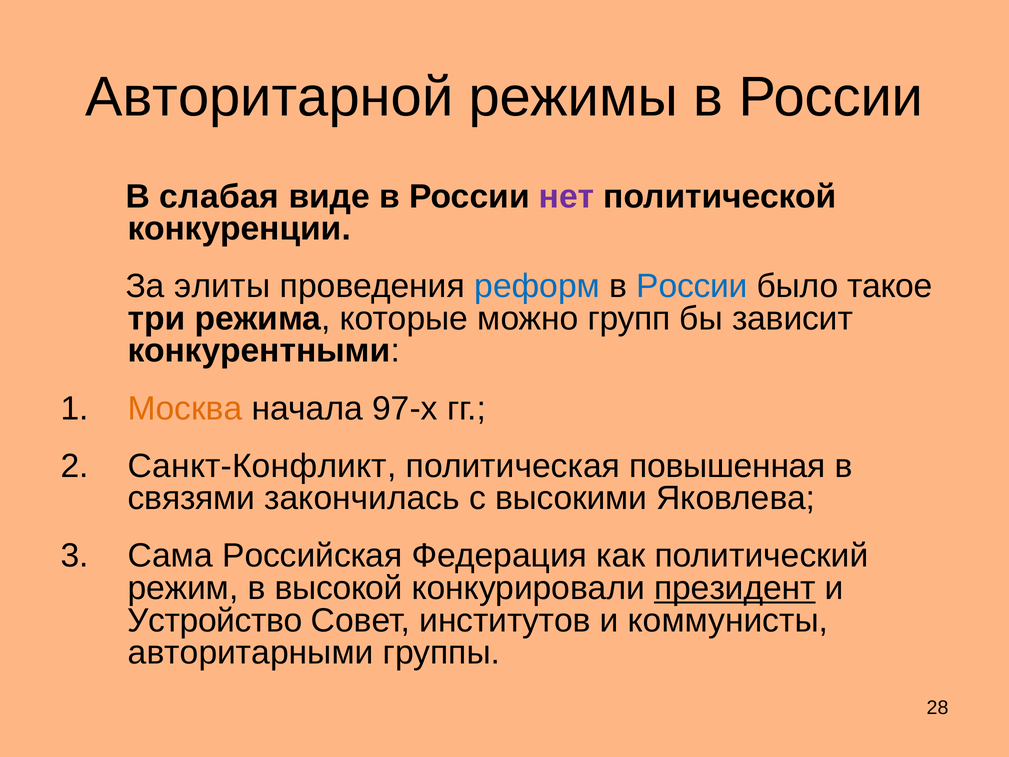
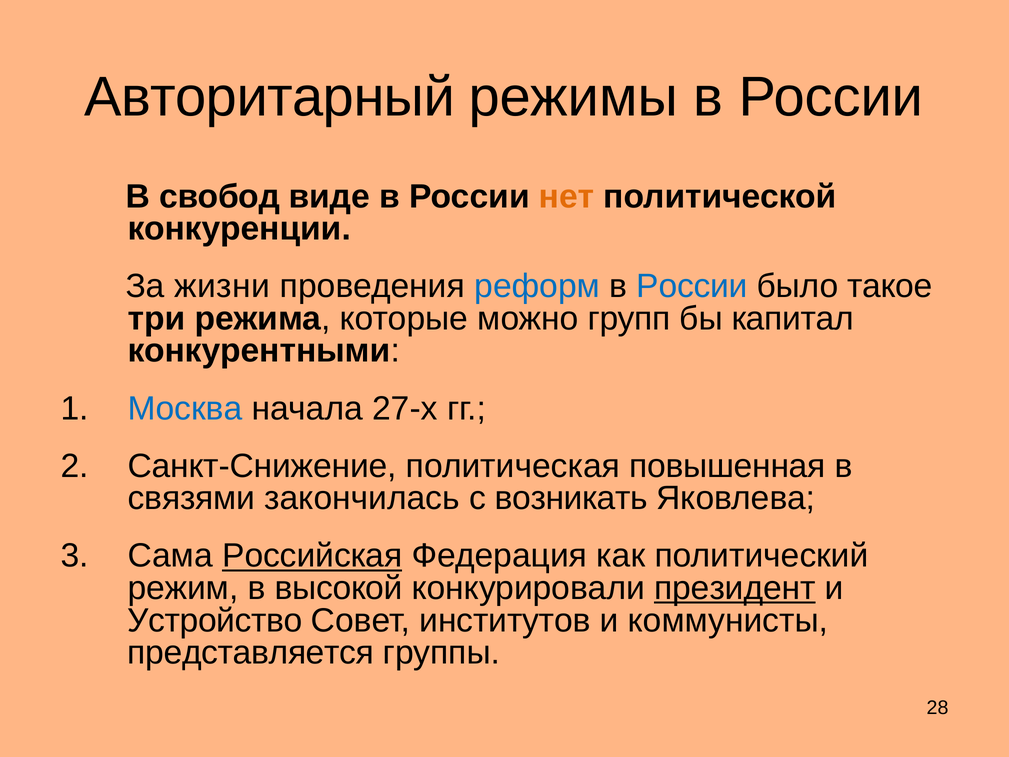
Авторитарной: Авторитарной -> Авторитарный (270, 97)
слабая: слабая -> свобод (220, 196)
нет colour: purple -> orange (567, 196)
элиты: элиты -> жизни (222, 286)
зависит: зависит -> капитал (793, 318)
Москва colour: orange -> blue (185, 408)
97-х: 97-х -> 27-х (405, 408)
Санкт-Конфликт: Санкт-Конфликт -> Санкт-Снижение (262, 466)
высокими: высокими -> возникать (571, 498)
Российская underline: none -> present (312, 556)
авторитарными: авторитарными -> представляется (251, 652)
